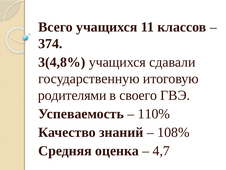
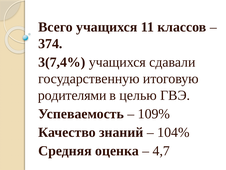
3(4,8%: 3(4,8% -> 3(7,4% (62, 62)
своего: своего -> целью (138, 95)
110%: 110% -> 109% (154, 114)
108%: 108% -> 104% (173, 132)
